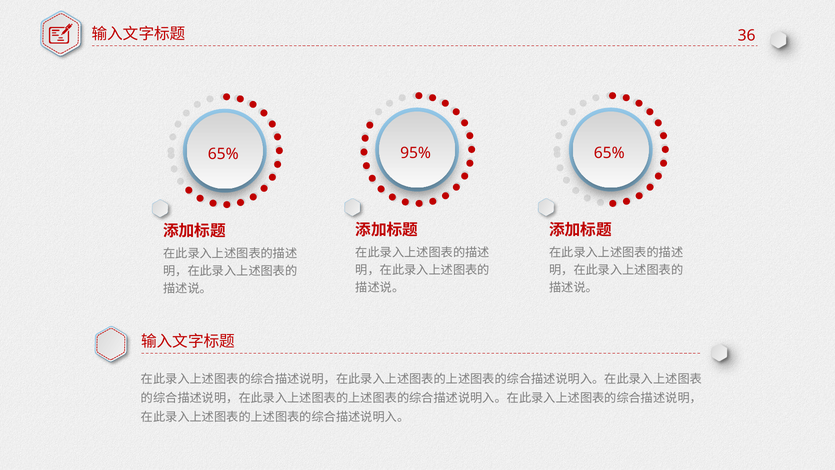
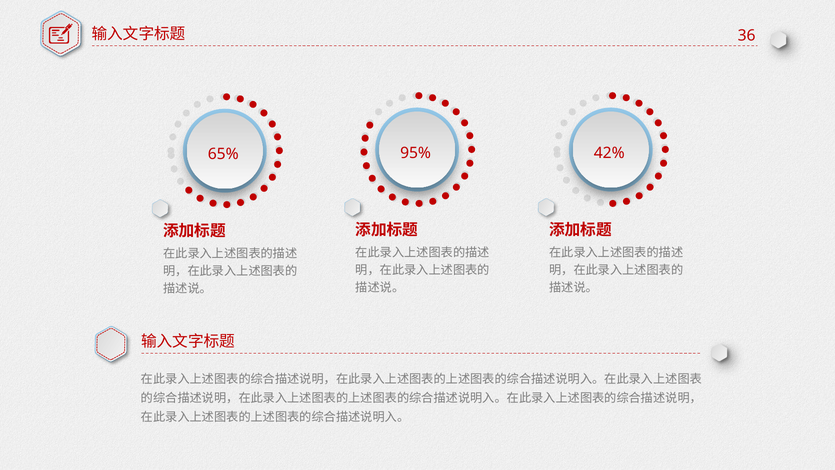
65%: 65% -> 42% (609, 153)
